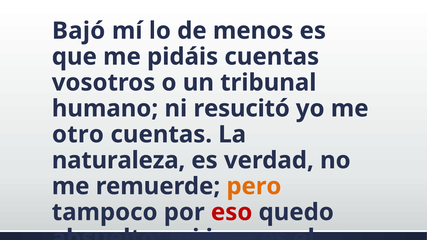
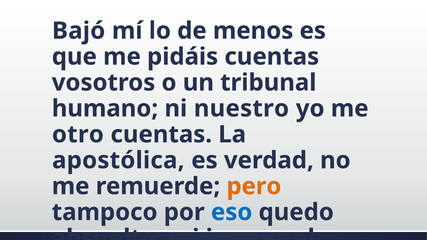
resucitó: resucitó -> nuestro (241, 109)
naturaleza: naturaleza -> apostólica (118, 160)
eso colour: red -> blue (232, 212)
